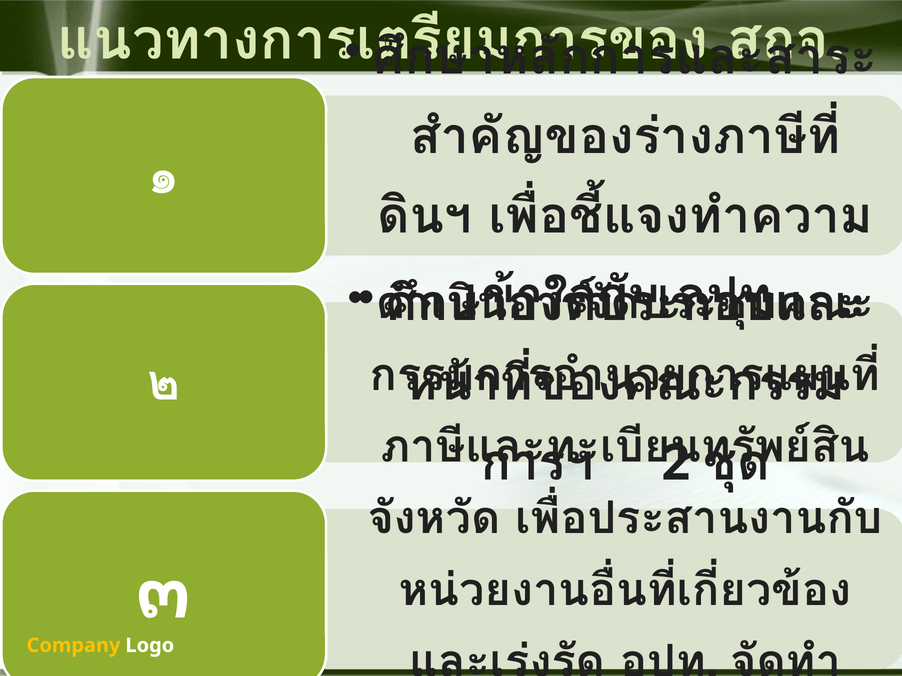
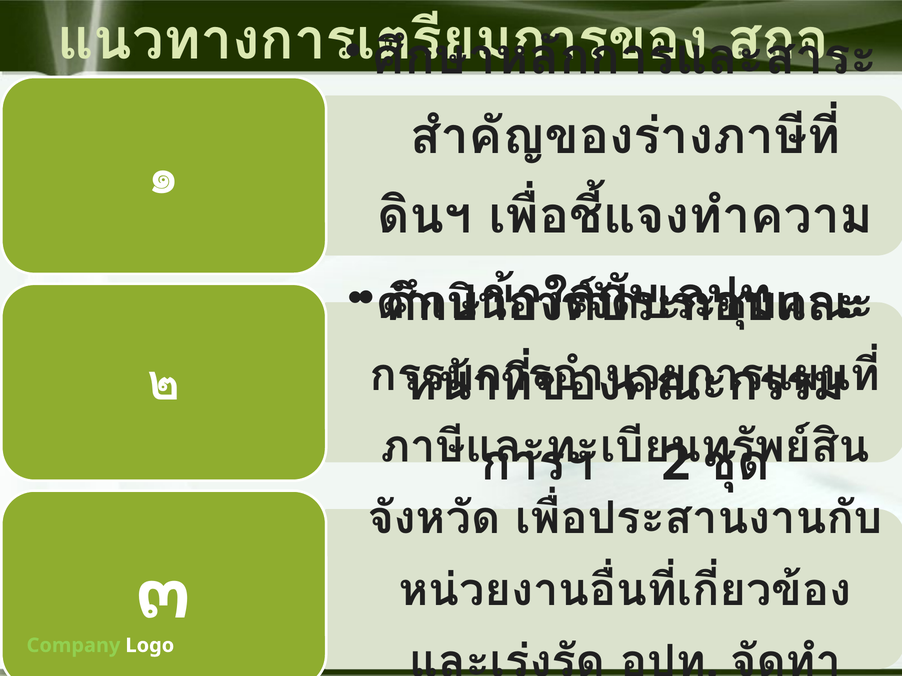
Company colour: yellow -> light green (73, 646)
